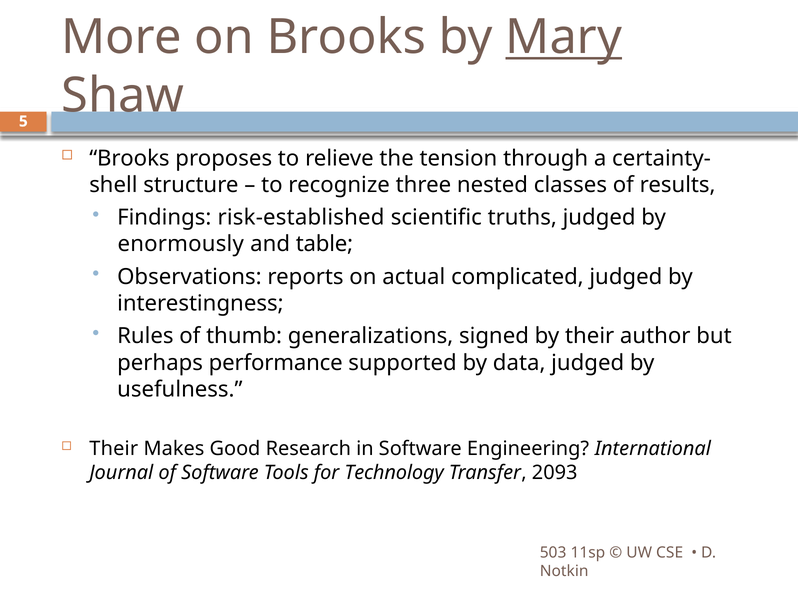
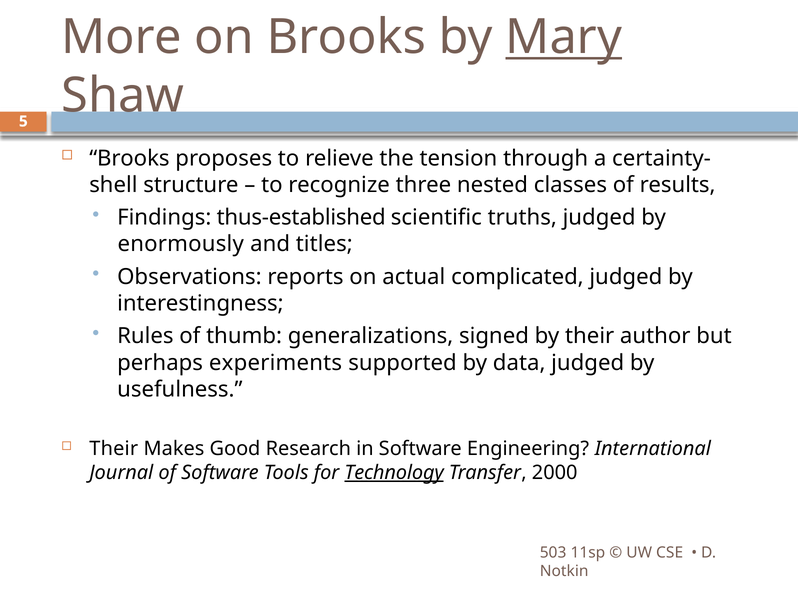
risk-established: risk-established -> thus-established (301, 218)
table: table -> titles (324, 244)
performance: performance -> experiments (276, 363)
Technology underline: none -> present (394, 473)
2093: 2093 -> 2000 (555, 473)
